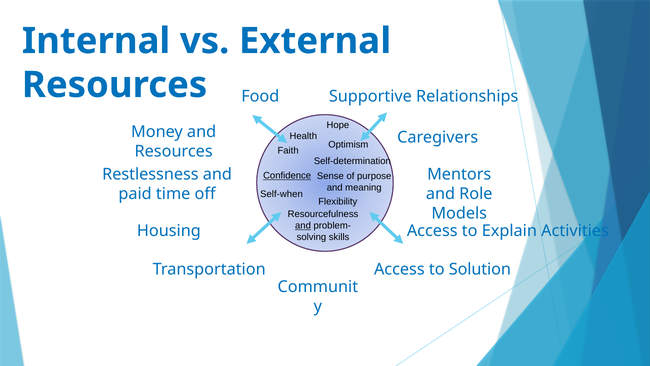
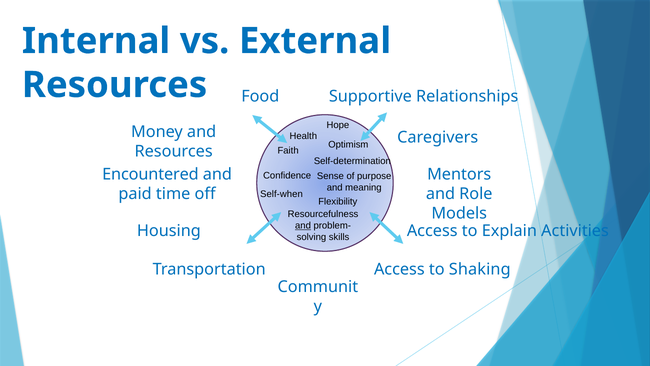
Restlessness: Restlessness -> Encountered (150, 174)
Confidence underline: present -> none (287, 175)
Solution: Solution -> Shaking (480, 269)
